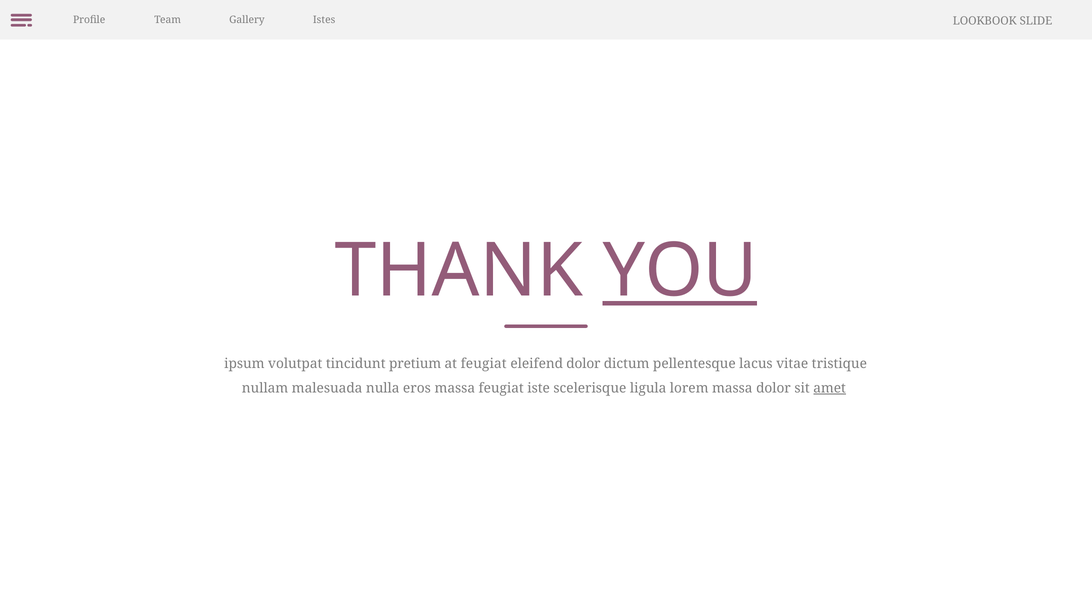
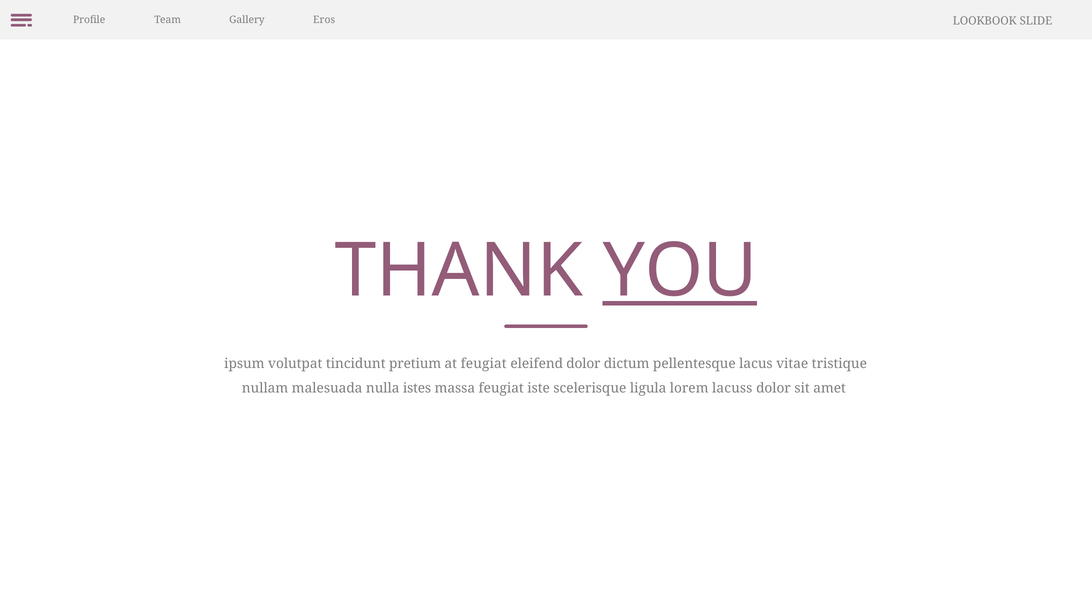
Istes: Istes -> Eros (324, 20)
eros: eros -> istes (417, 388)
lorem massa: massa -> lacuss (732, 388)
amet underline: present -> none (830, 388)
